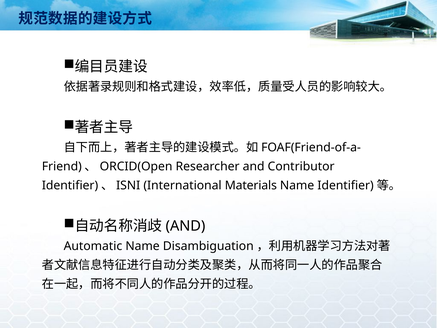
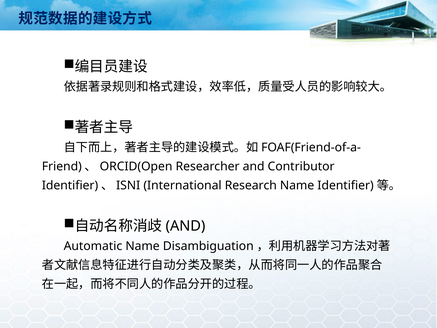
Materials: Materials -> Research (251, 185)
